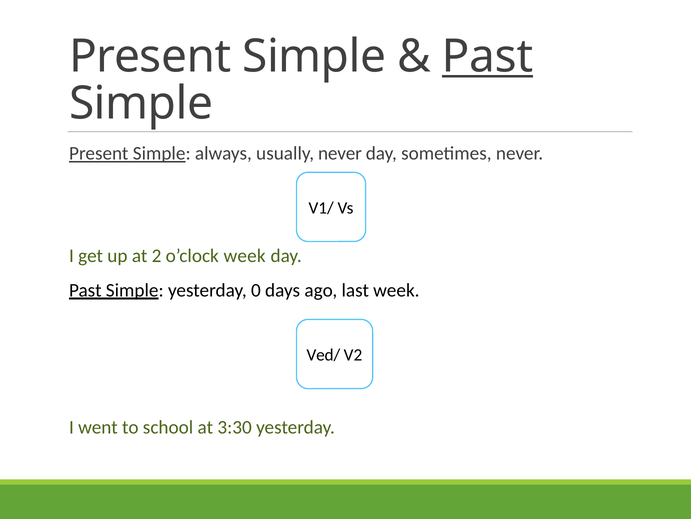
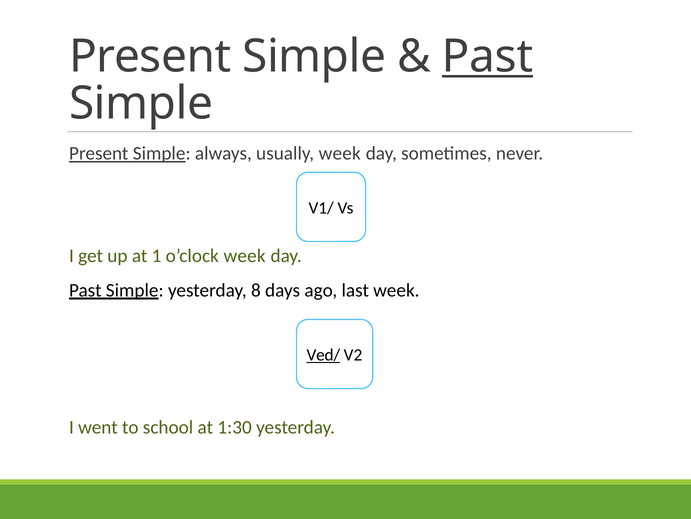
usually never: never -> week (340, 153)
2: 2 -> 1 (157, 256)
0: 0 -> 8 (256, 290)
Ved/ underline: none -> present (323, 355)
3:30: 3:30 -> 1:30 (235, 427)
